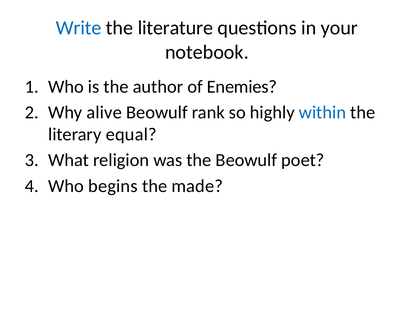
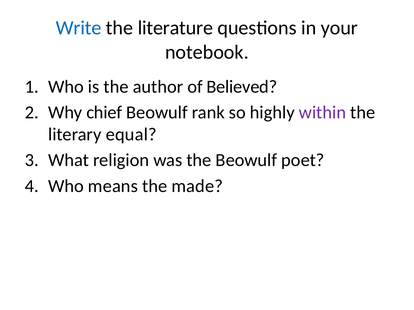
Enemies: Enemies -> Believed (242, 87)
alive: alive -> chief (104, 113)
within colour: blue -> purple (322, 113)
begins: begins -> means (113, 186)
